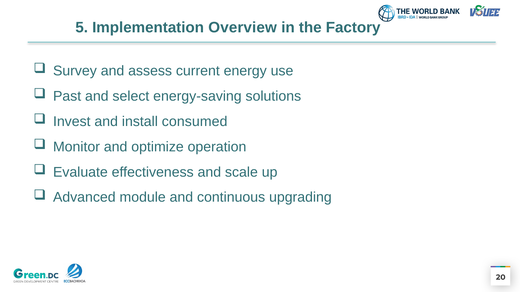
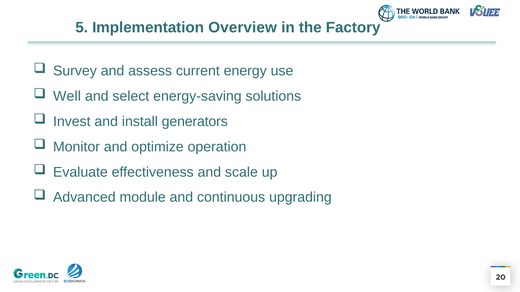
Past: Past -> Well (67, 96)
consumed: consumed -> generators (195, 122)
